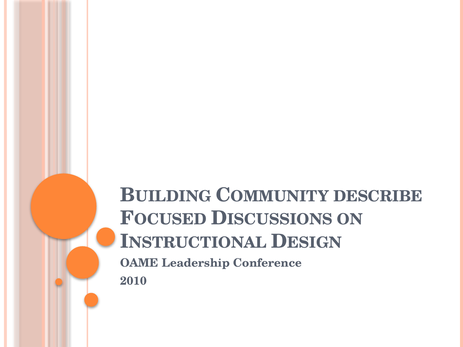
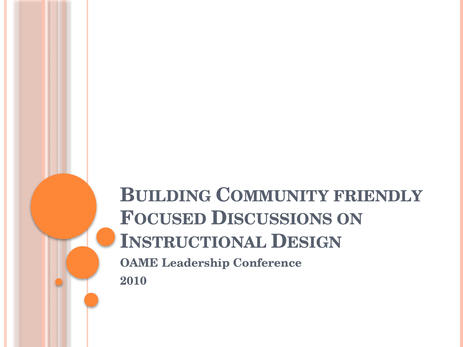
DESCRIBE: DESCRIBE -> FRIENDLY (378, 197)
